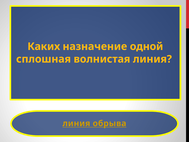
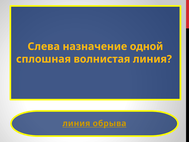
Каких: Каких -> Слева (44, 46)
